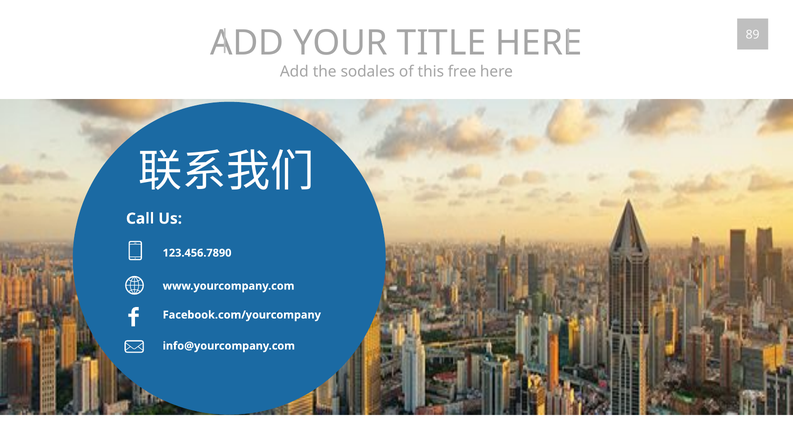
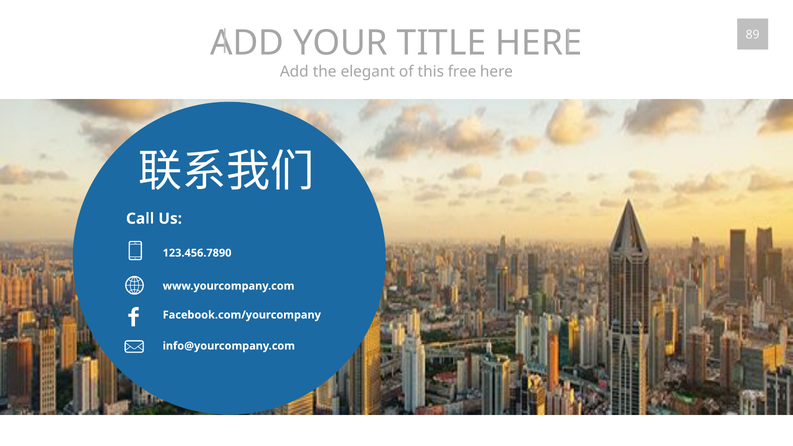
sodales: sodales -> elegant (368, 72)
